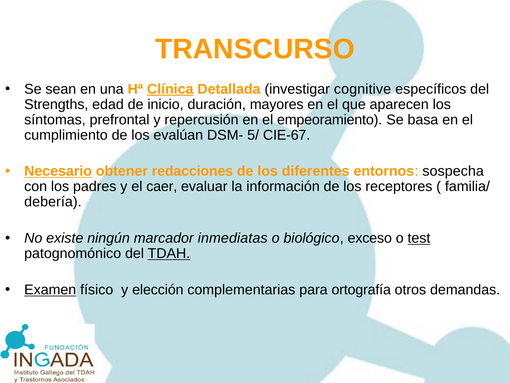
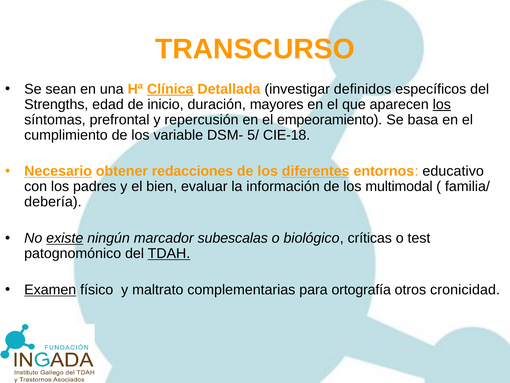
cognitive: cognitive -> definidos (363, 89)
los underline: none -> present (442, 104)
evalúan: evalúan -> variable (178, 135)
CIE-67: CIE-67 -> CIE-18 (287, 135)
diferentes underline: none -> present (316, 171)
sospecha: sospecha -> educativo (453, 171)
caer: caer -> bien (162, 186)
receptores: receptores -> multimodal (399, 186)
existe underline: none -> present (65, 238)
inmediatas: inmediatas -> subescalas (233, 238)
exceso: exceso -> críticas (370, 238)
test underline: present -> none (419, 238)
elección: elección -> maltrato (158, 289)
demandas: demandas -> cronicidad (465, 289)
